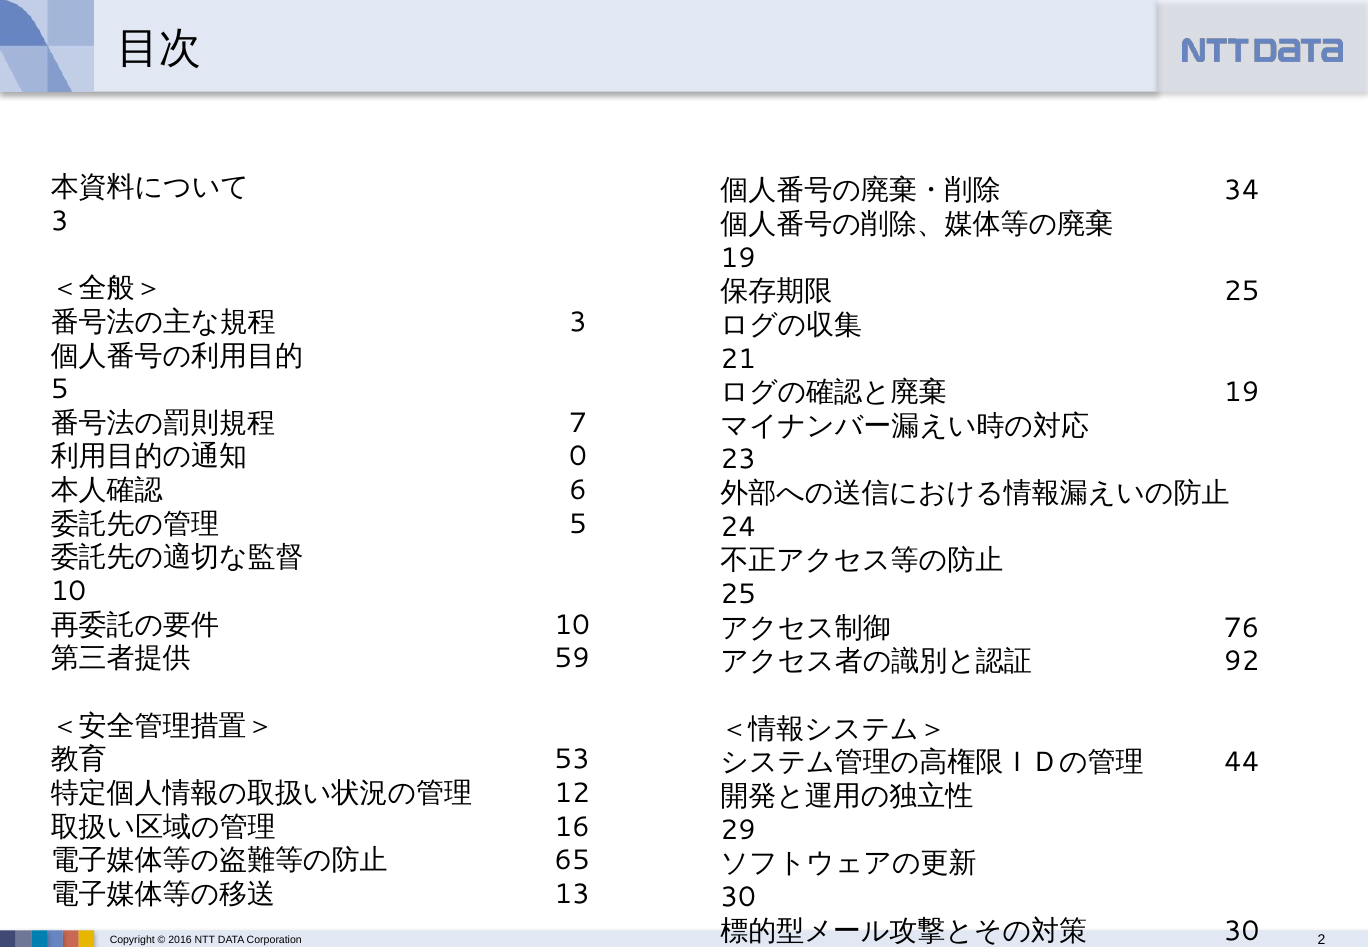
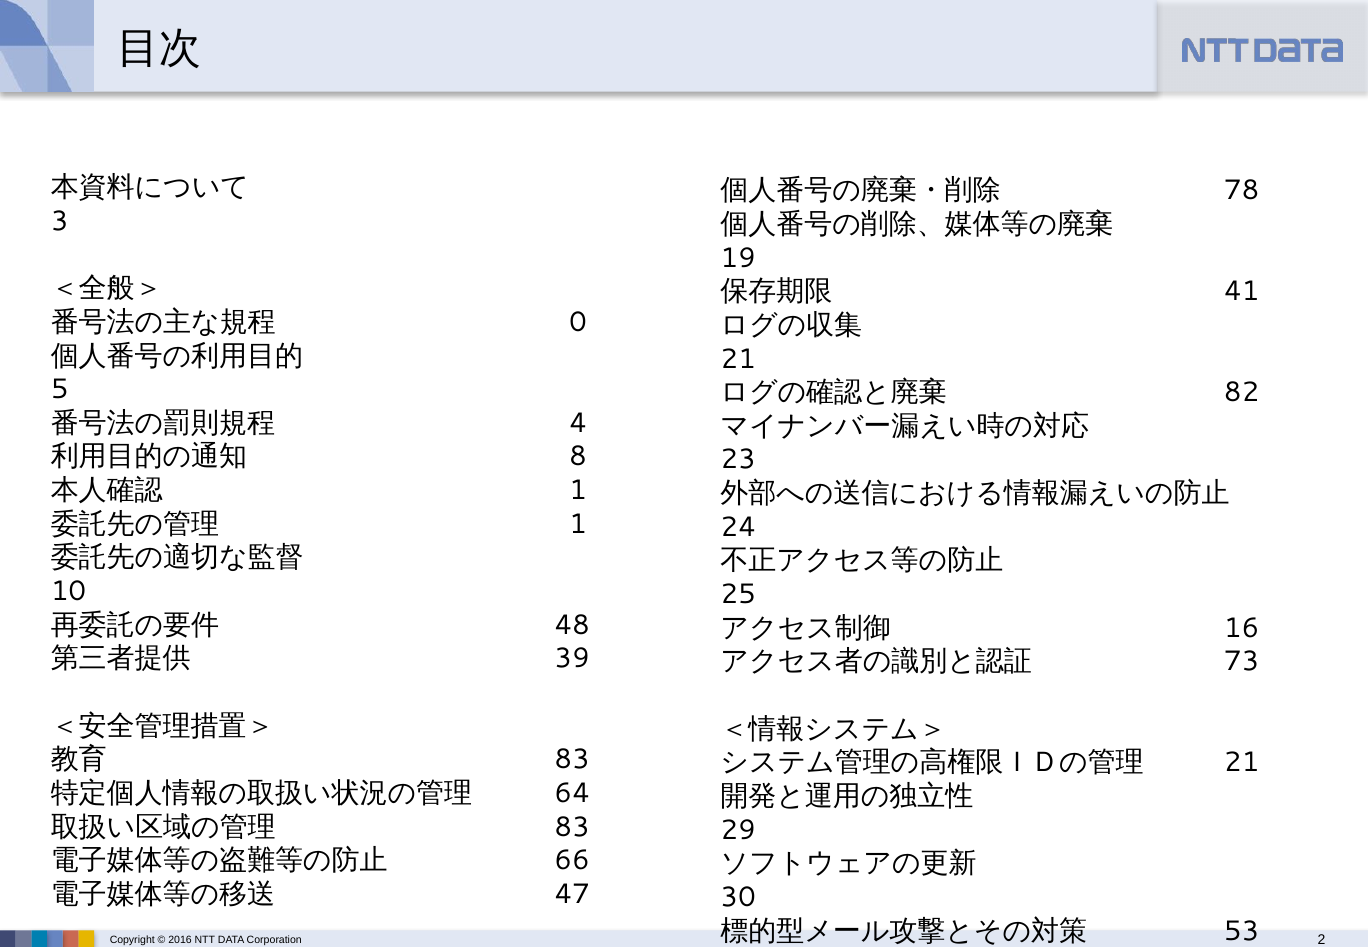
34: 34 -> 78 (1242, 191)
25: 25 -> 41 (1242, 291)
3: 3 -> 0 (578, 322)
19: 19 -> 82 (1242, 392)
7: 7 -> 4 (578, 423)
0: 0 -> 8 (578, 457)
6: 6 -> 1 (578, 490)
5: 5 -> 1 (578, 524)
10: 10 -> 48 (572, 625)
76: 76 -> 16 (1242, 628)
59: 59 -> 39 (572, 659)
92: 92 -> 73 (1242, 662)
53: 53 -> 83 (572, 760)
44: 44 -> 21 (1242, 763)
12: 12 -> 64 (572, 793)
16: 16 -> 83 (572, 827)
65: 65 -> 66 (572, 861)
13: 13 -> 47 (572, 894)
30: 30 -> 53 (1242, 931)
